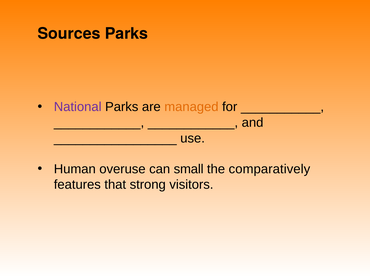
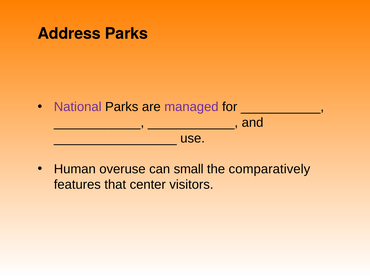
Sources: Sources -> Address (69, 33)
managed colour: orange -> purple (191, 107)
strong: strong -> center (148, 184)
